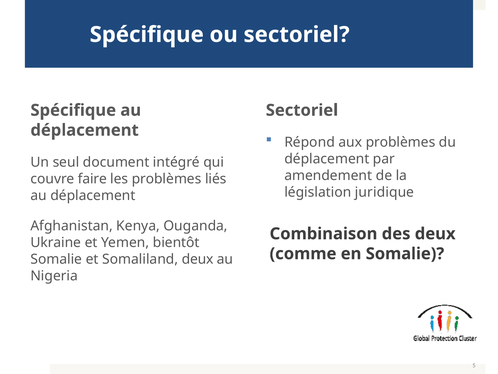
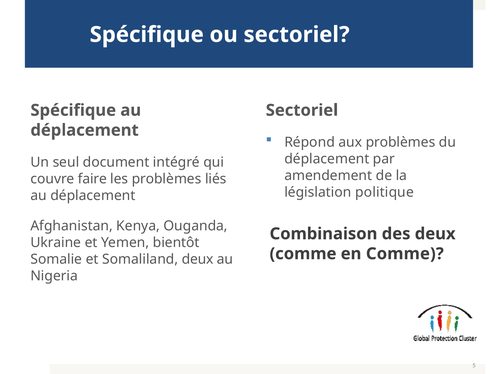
juridique: juridique -> politique (385, 192)
en Somalie: Somalie -> Comme (405, 253)
